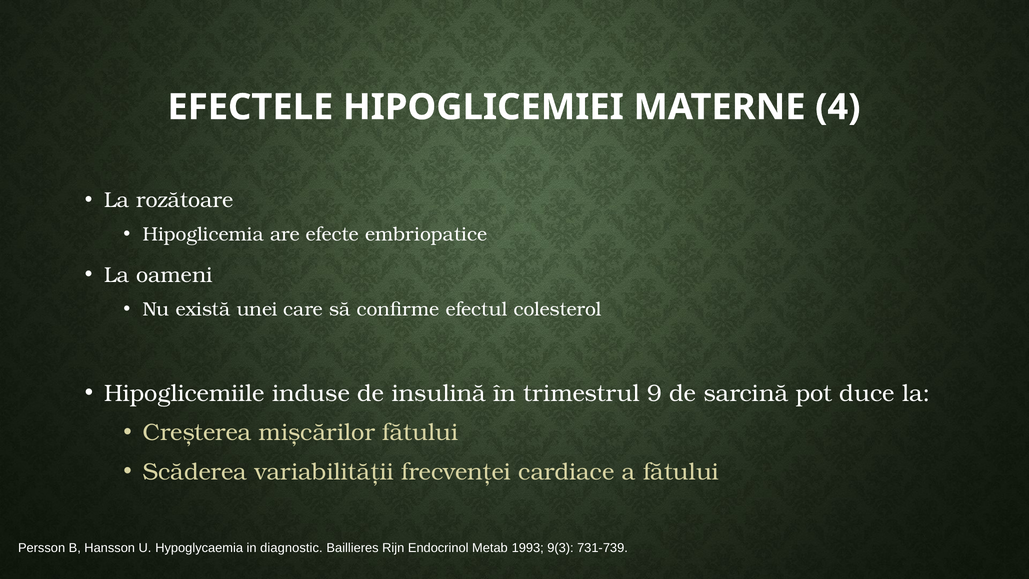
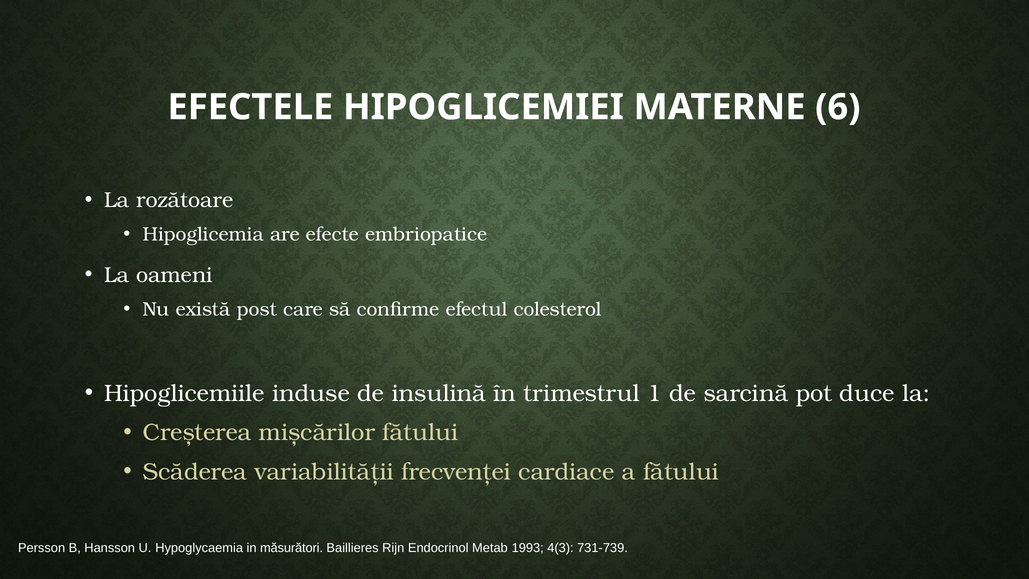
4: 4 -> 6 (838, 107)
unei: unei -> post (257, 309)
9: 9 -> 1 (655, 393)
diagnostic: diagnostic -> măsurători (292, 548)
9(3: 9(3 -> 4(3 (560, 548)
